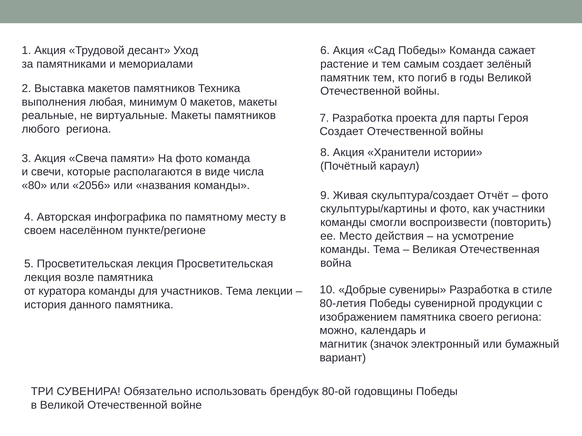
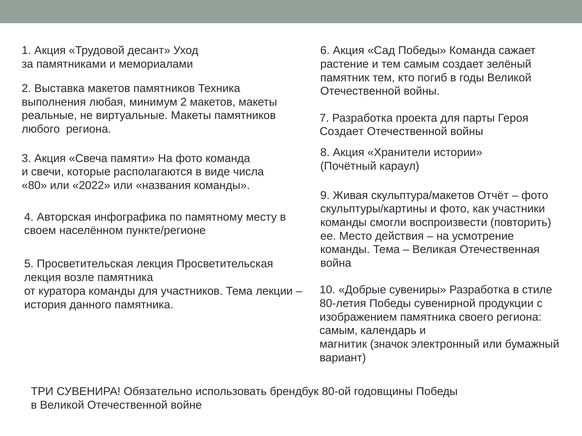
минимум 0: 0 -> 2 (184, 102)
2056: 2056 -> 2022 (91, 186)
скульптура/создает: скульптура/создает -> скульптура/макетов (423, 196)
можно: можно -> самым (339, 331)
